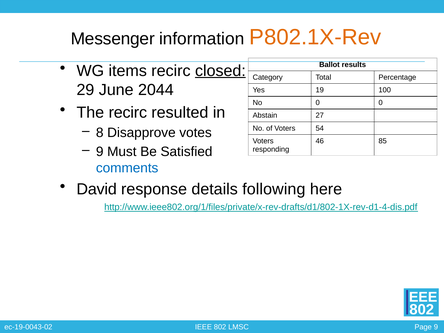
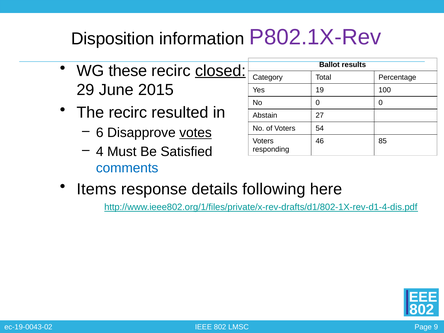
Messenger: Messenger -> Disposition (113, 39)
P802.1X-Rev colour: orange -> purple (315, 37)
items: items -> these (128, 71)
2044: 2044 -> 2015 (156, 90)
8: 8 -> 6 (100, 133)
votes underline: none -> present (196, 133)
9: 9 -> 4 (100, 152)
David: David -> Items (96, 189)
